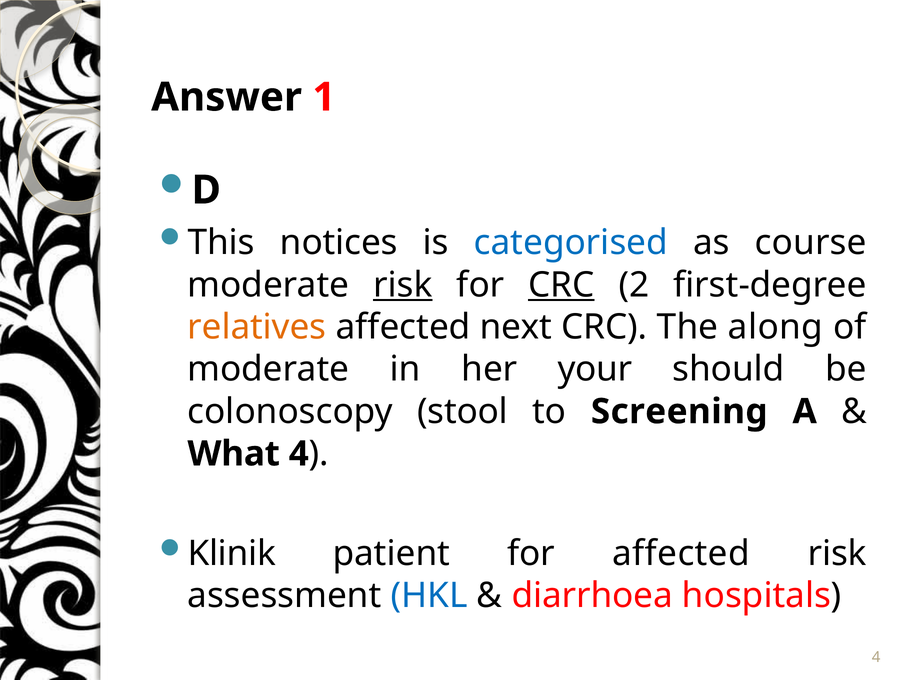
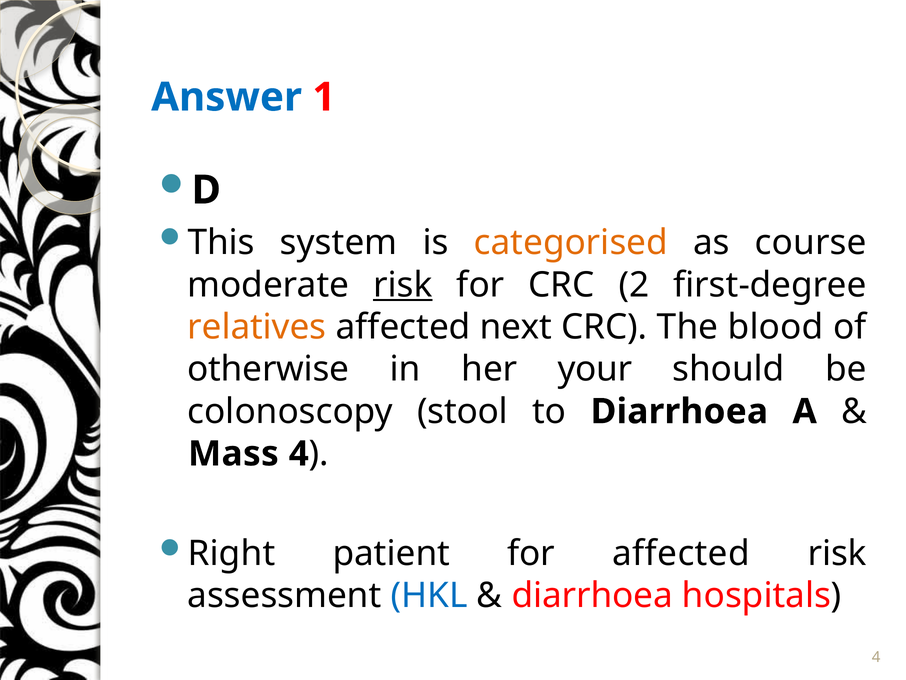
Answer colour: black -> blue (227, 97)
notices: notices -> system (339, 242)
categorised colour: blue -> orange (571, 242)
CRC underline: present -> none (561, 285)
along: along -> blood (776, 327)
moderate: moderate -> otherwise (268, 369)
to Screening: Screening -> Diarrhoea (679, 411)
What: What -> Mass (233, 453)
Klinik: Klinik -> Right (232, 553)
